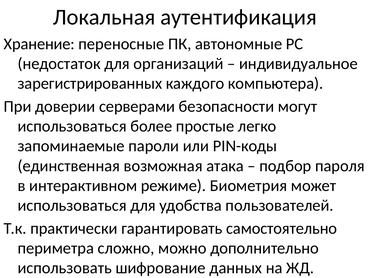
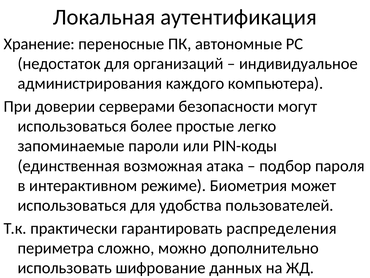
зарегистрированных: зарегистрированных -> администрирования (90, 83)
самостоятельно: самостоятельно -> распределения (282, 228)
